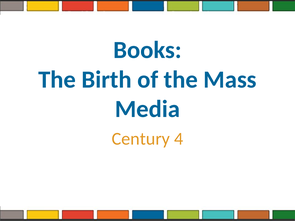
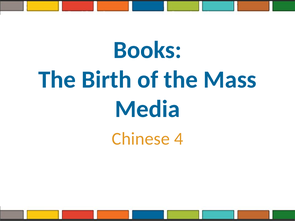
Century: Century -> Chinese (141, 139)
